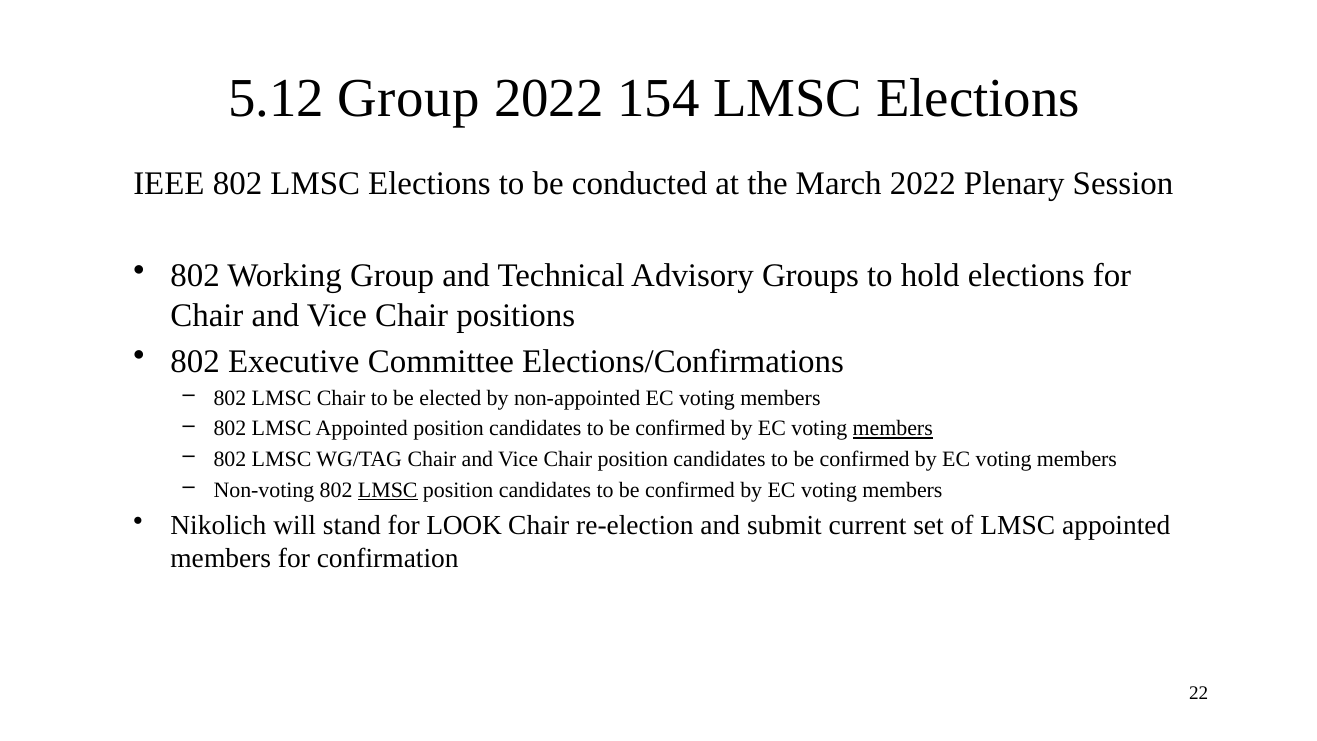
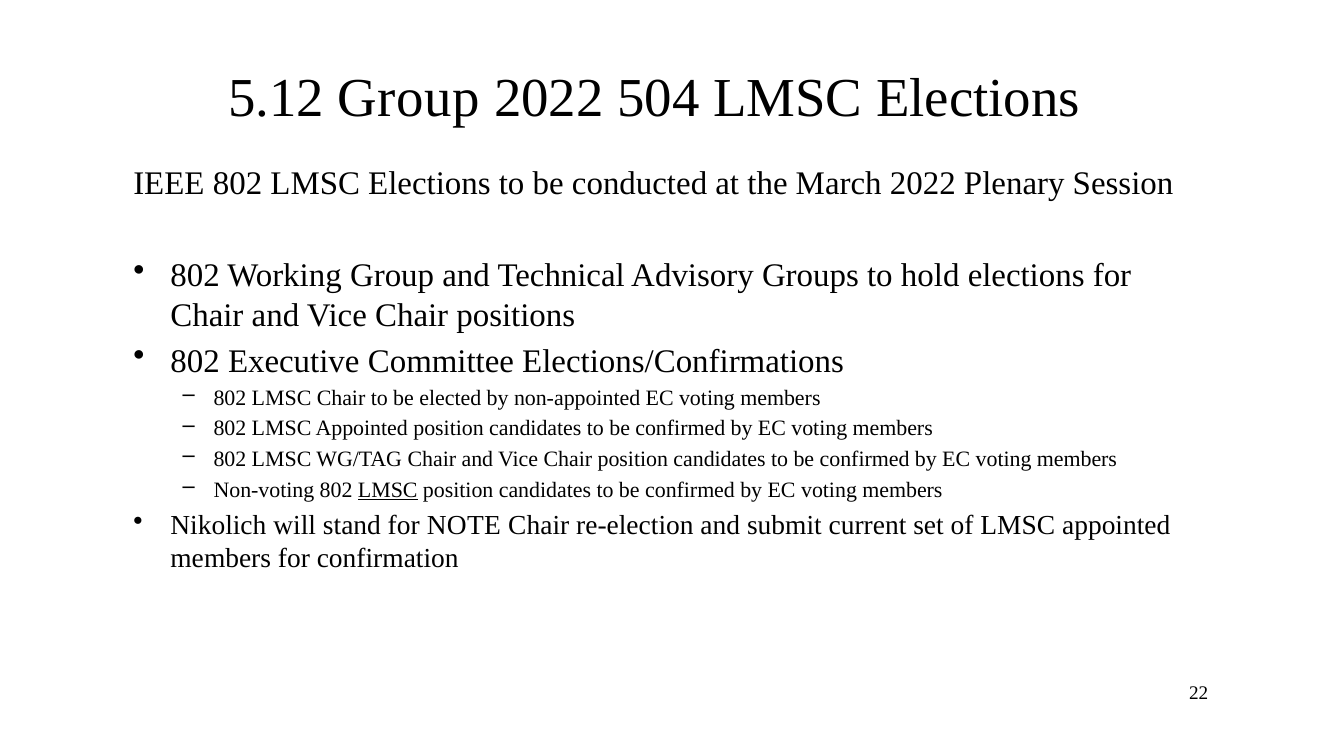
154: 154 -> 504 (658, 98)
members underline: present -> none (893, 428)
LOOK: LOOK -> NOTE (464, 525)
